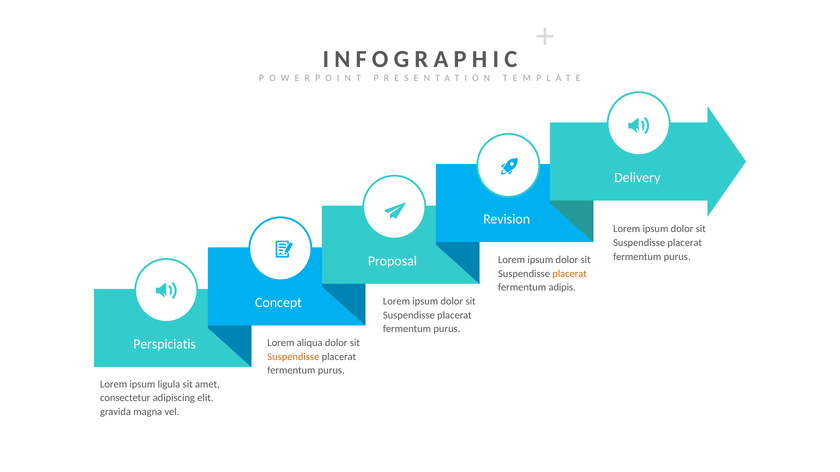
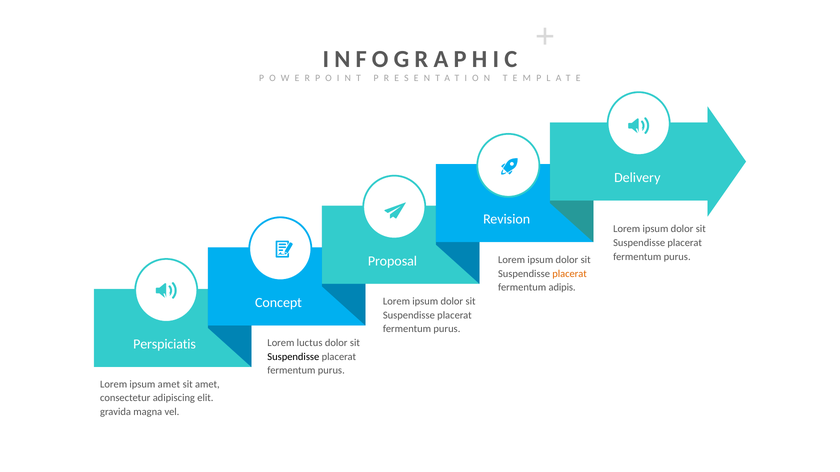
aliqua: aliqua -> luctus (310, 343)
Suspendisse colour: orange -> black (293, 357)
ipsum ligula: ligula -> amet (169, 385)
